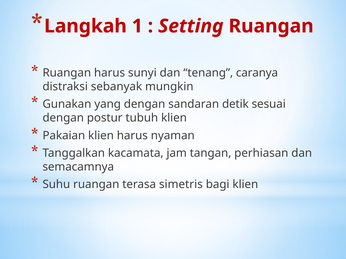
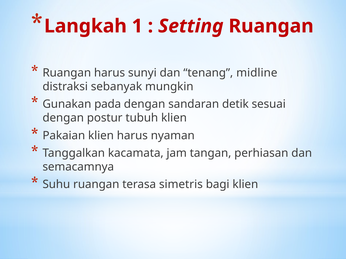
caranya: caranya -> midline (257, 73)
yang: yang -> pada (108, 104)
